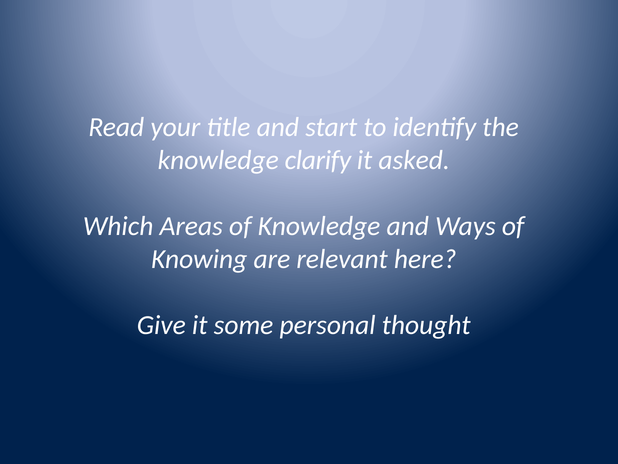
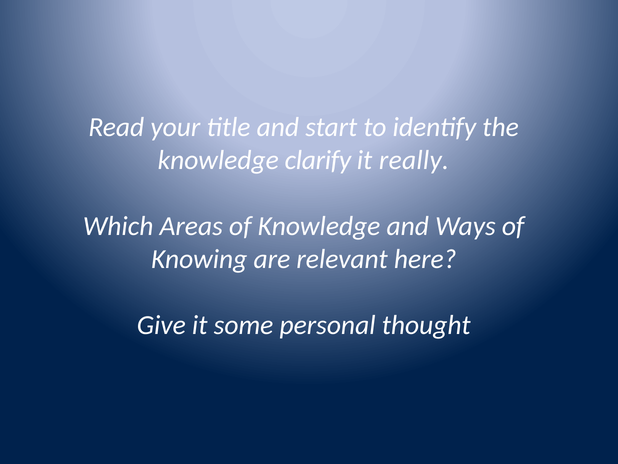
asked: asked -> really (414, 160)
